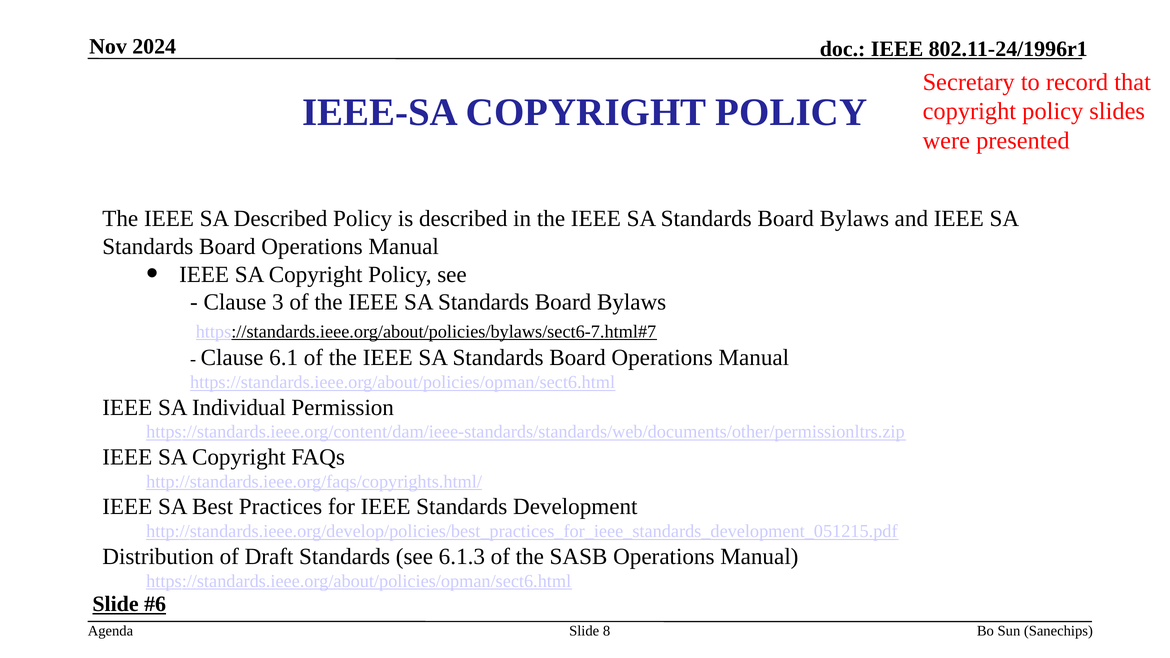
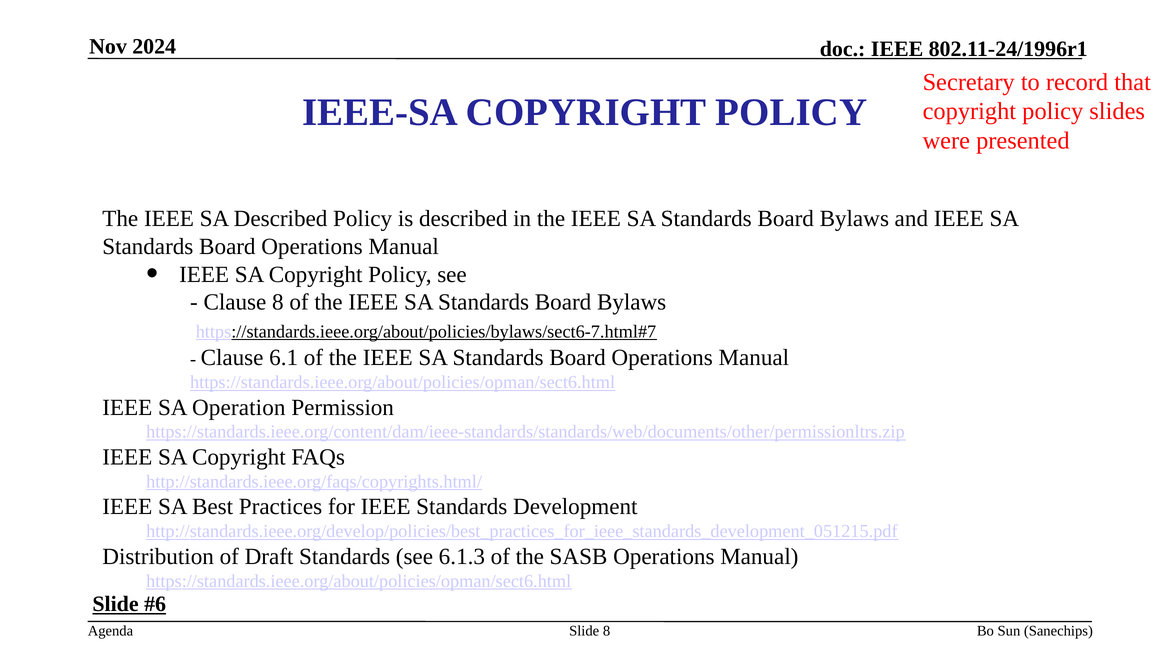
Clause 3: 3 -> 8 (278, 302)
Individual: Individual -> Operation (239, 407)
